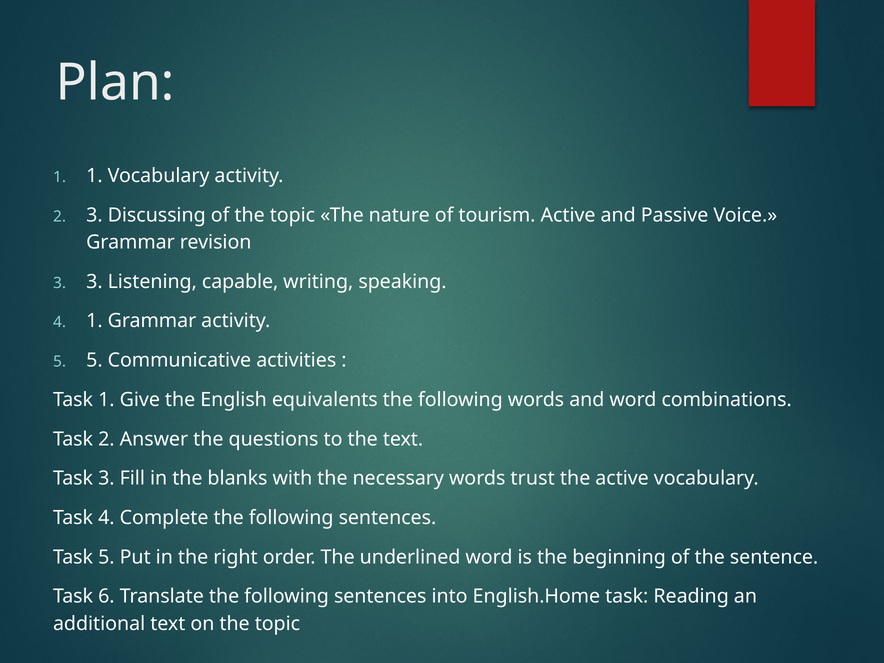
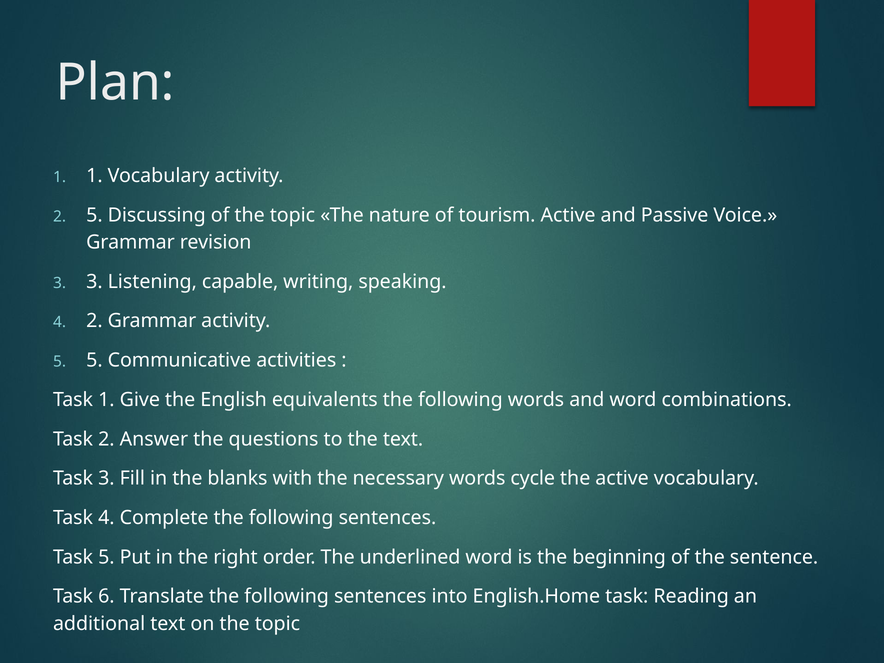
2 3: 3 -> 5 (94, 215)
4 1: 1 -> 2 (94, 321)
trust: trust -> cycle (533, 478)
